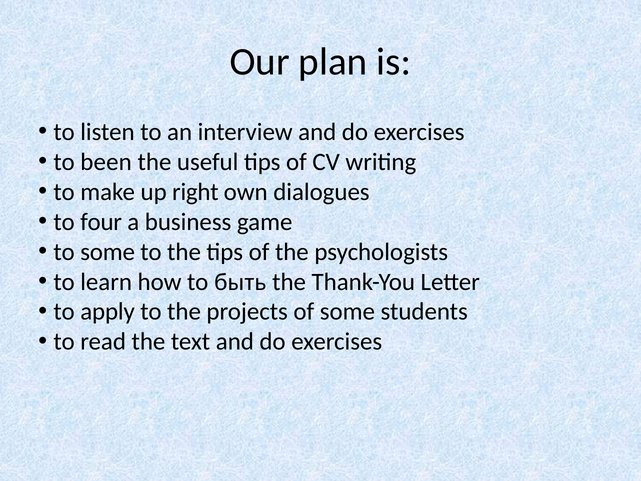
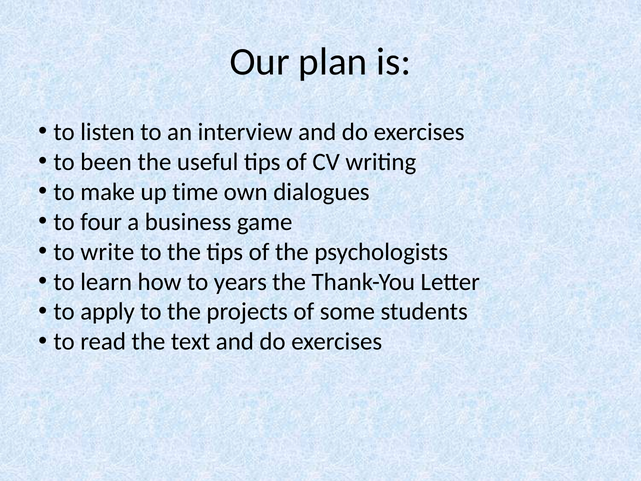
right: right -> time (195, 192)
to some: some -> write (107, 252)
быть: быть -> years (240, 282)
